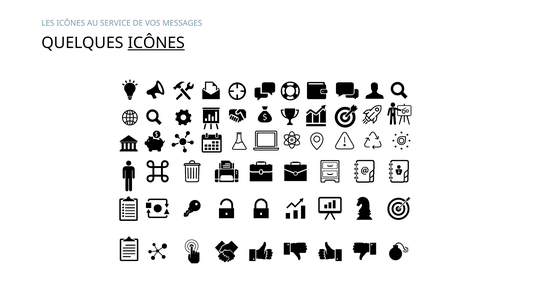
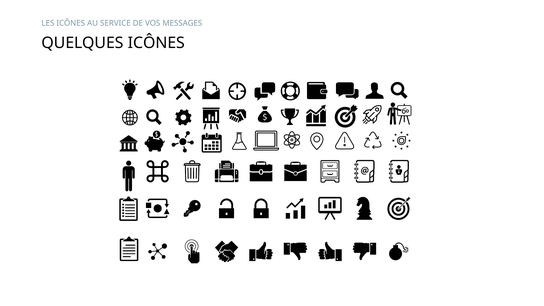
ICÔNES underline: present -> none (156, 43)
